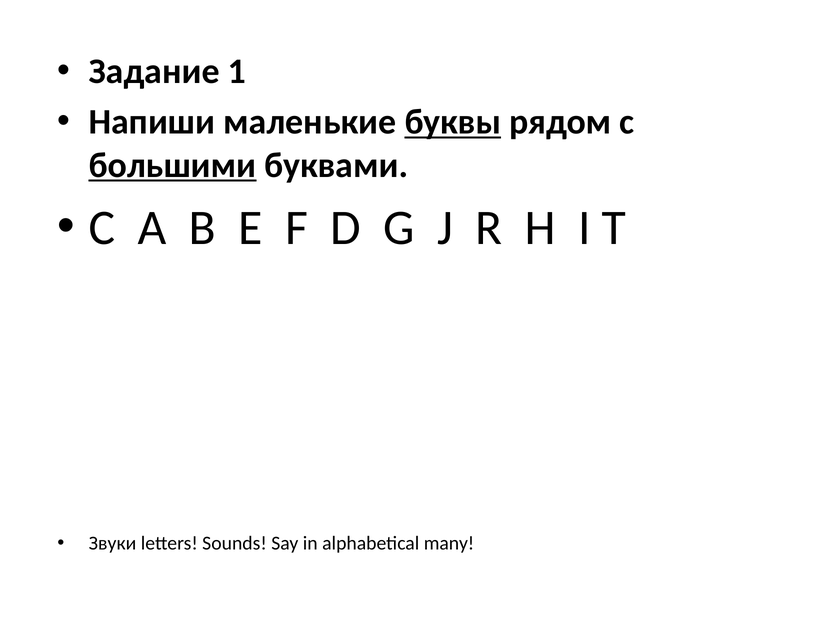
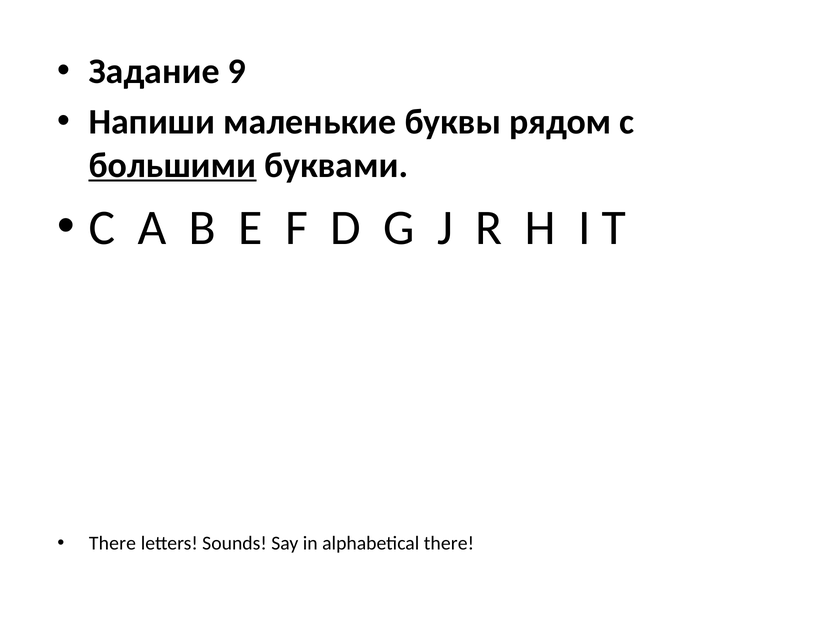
1: 1 -> 9 (237, 72)
буквы underline: present -> none (453, 122)
Звуки: Звуки -> There (112, 543)
alphabetical many: many -> there (449, 543)
